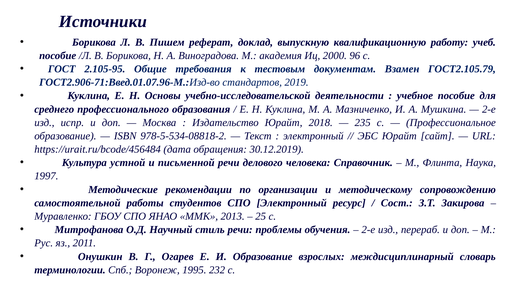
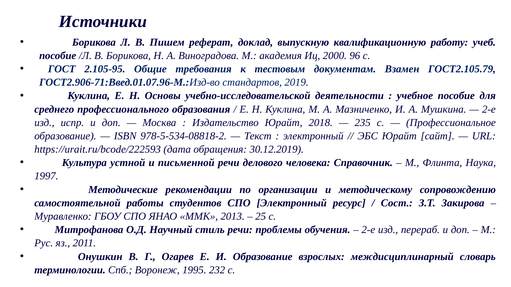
https://urait.ru/bcode/456484: https://urait.ru/bcode/456484 -> https://urait.ru/bcode/222593 (98, 150)
